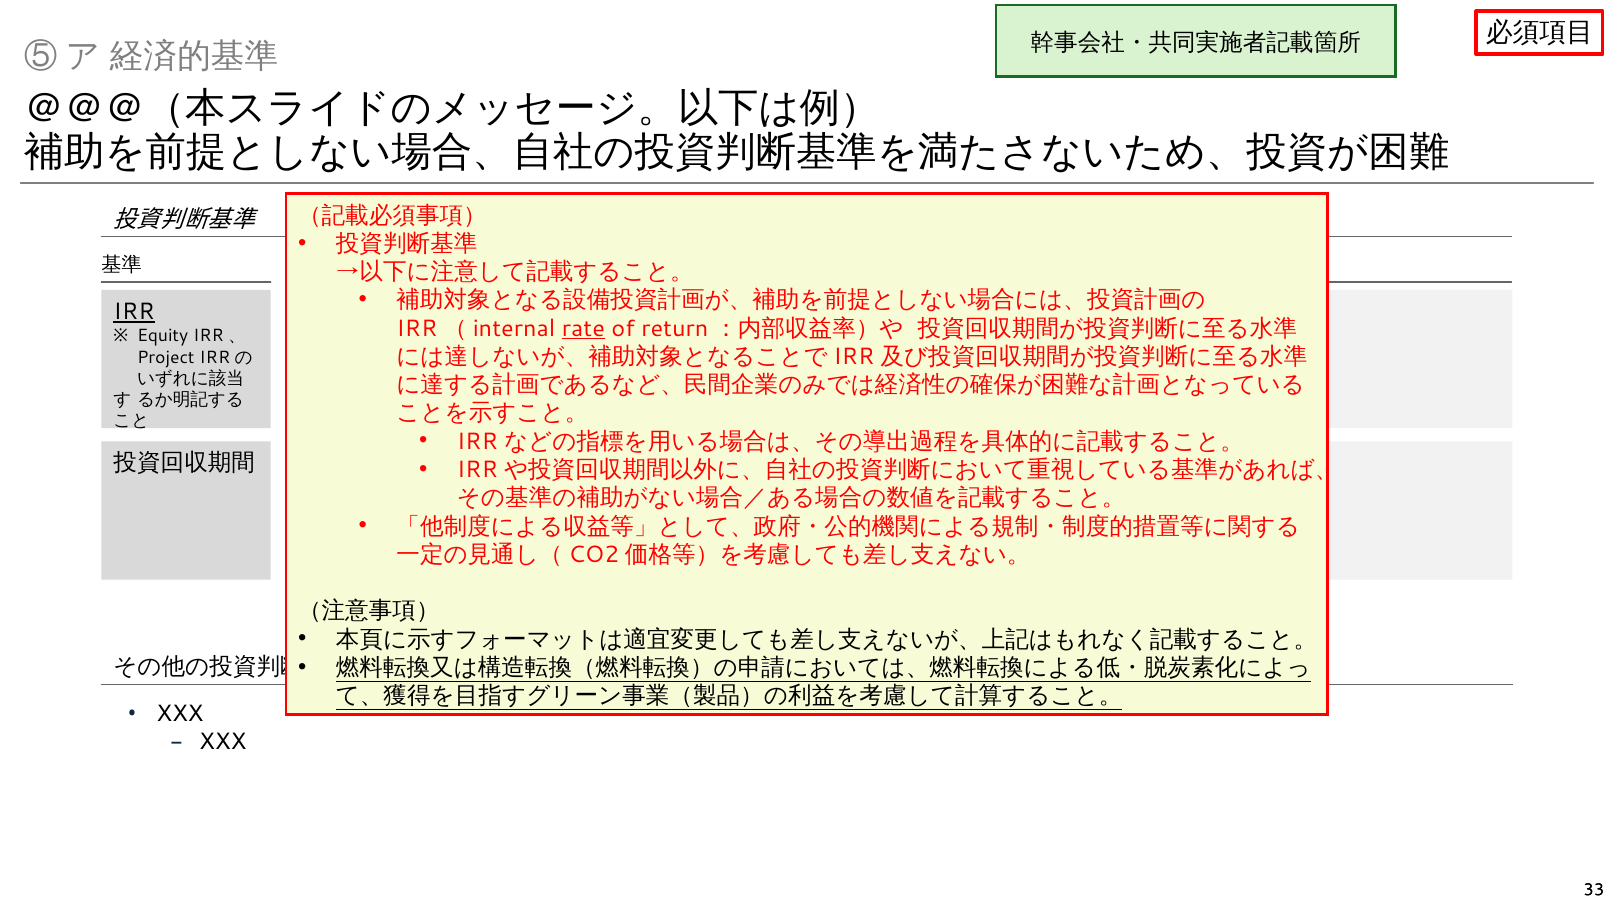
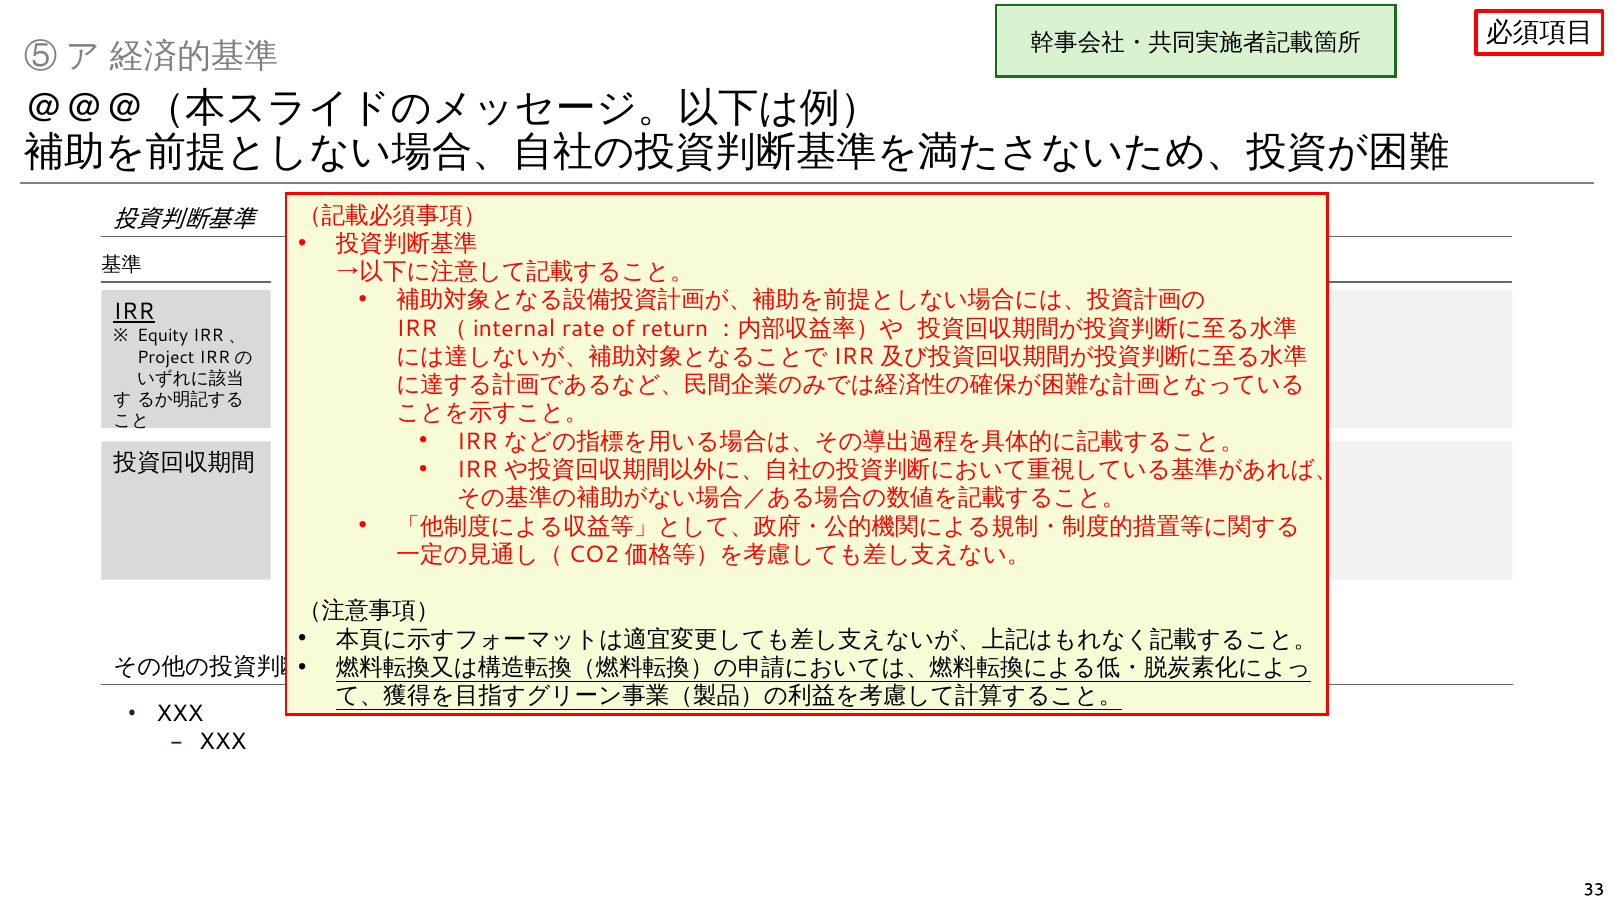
rate underline: present -> none (583, 328)
